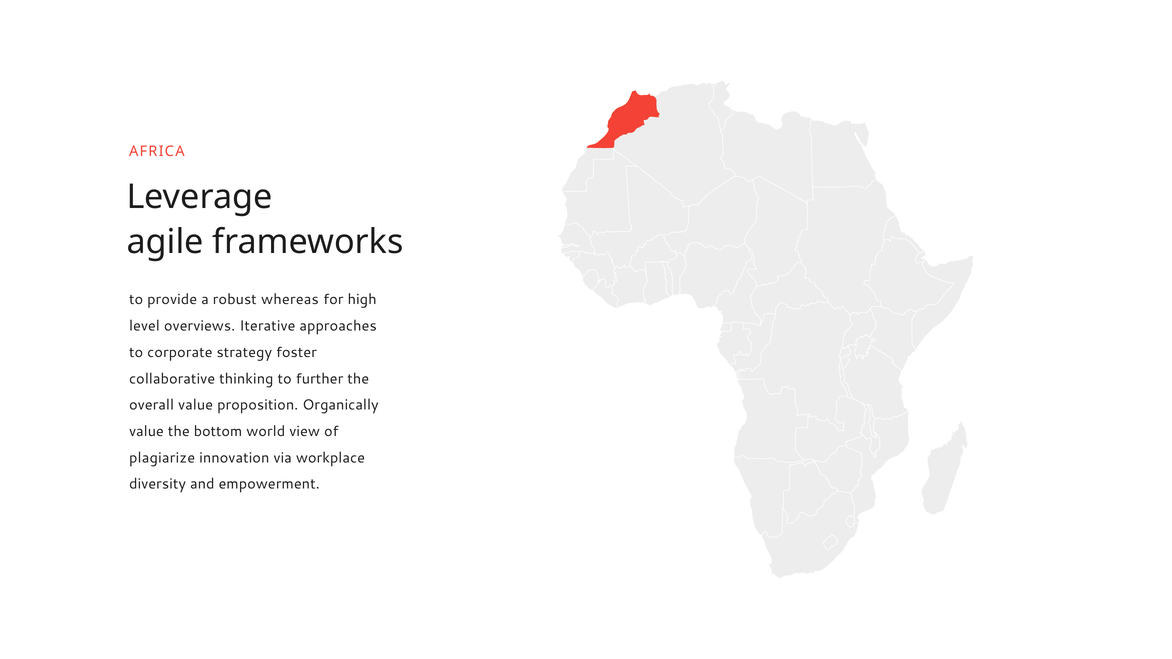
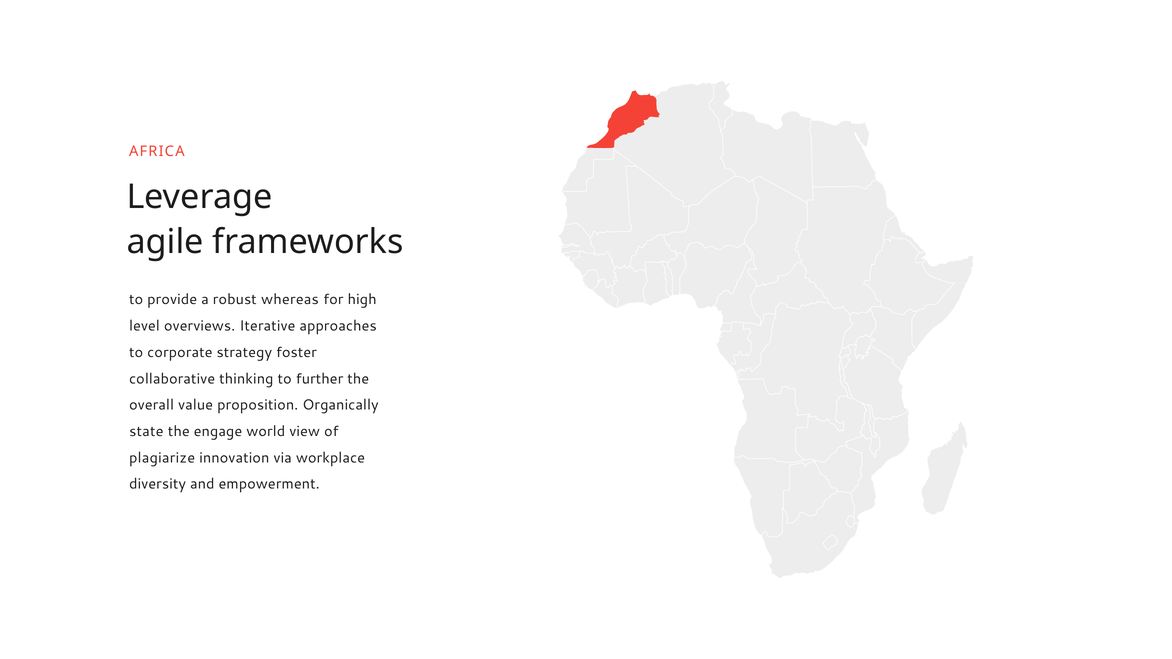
value: value -> state (146, 432)
bottom: bottom -> engage (218, 432)
